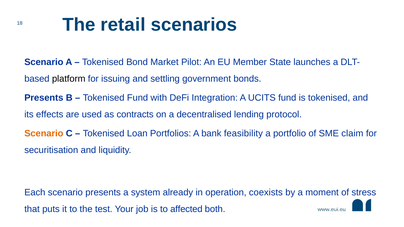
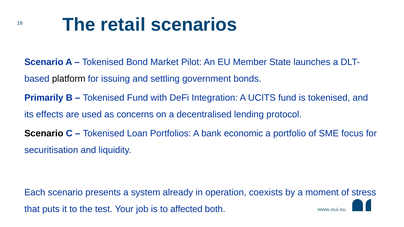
Presents: Presents -> Primarily (44, 98)
contracts: contracts -> concerns (135, 115)
Scenario colour: orange -> black (44, 134)
feasibility: feasibility -> economic (243, 134)
claim: claim -> focus (352, 134)
